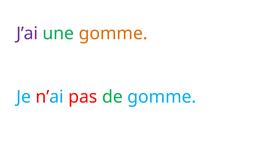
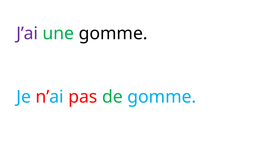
gomme colour: orange -> black (113, 34)
